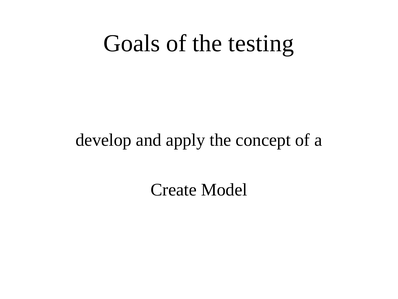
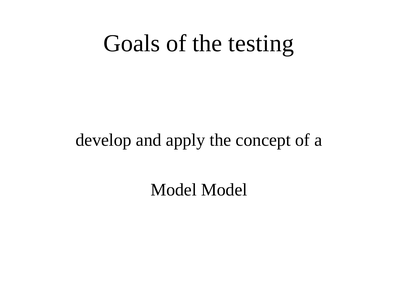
Create: Create -> Model (174, 189)
